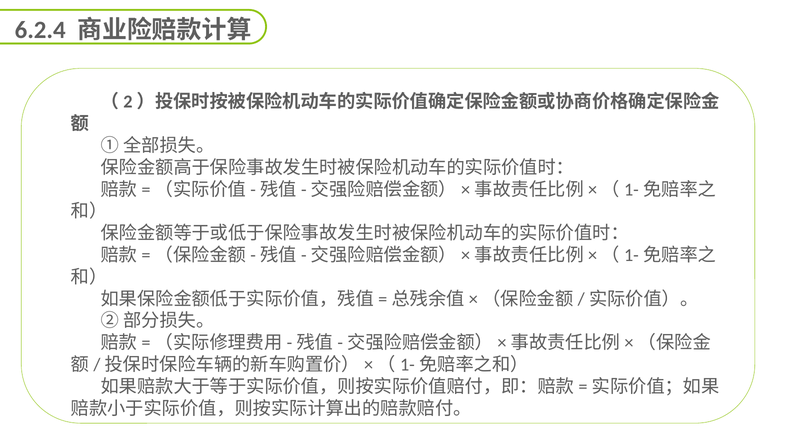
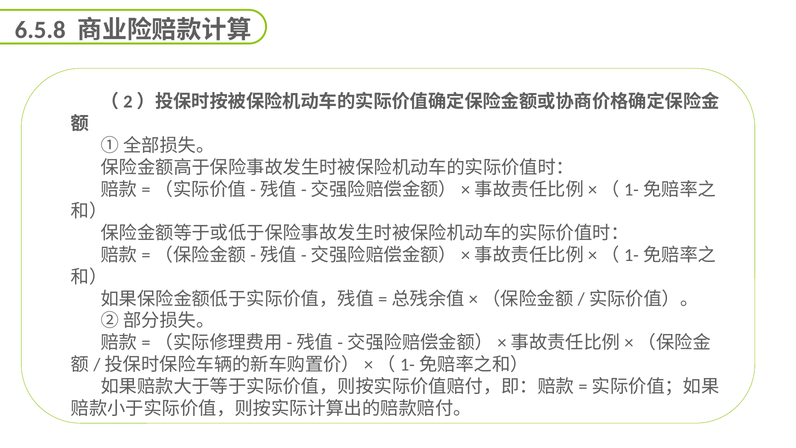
6.2.4: 6.2.4 -> 6.5.8 (40, 30)
